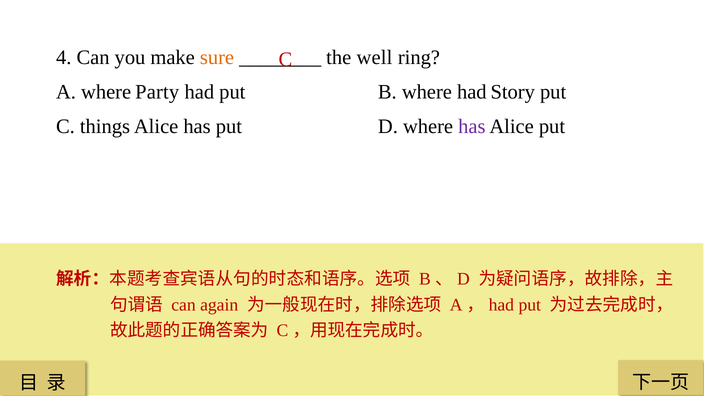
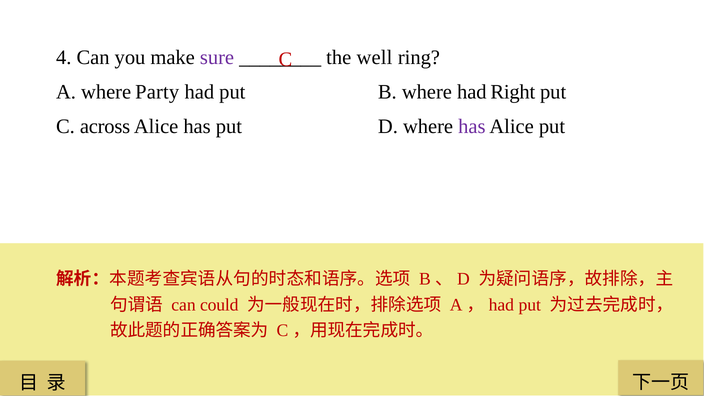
sure colour: orange -> purple (217, 58)
Story: Story -> Right (513, 92)
things: things -> across (105, 127)
again: again -> could (219, 305)
